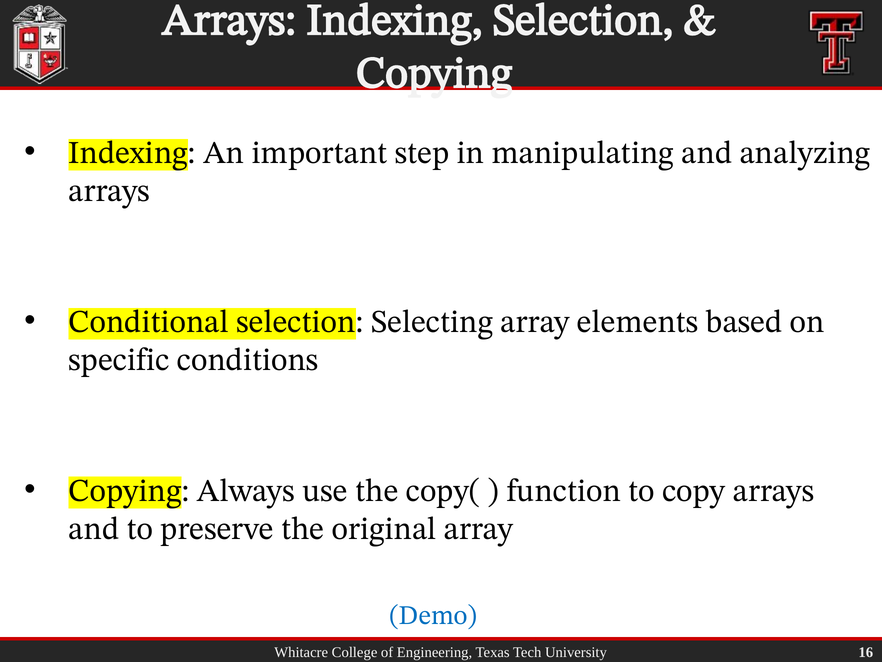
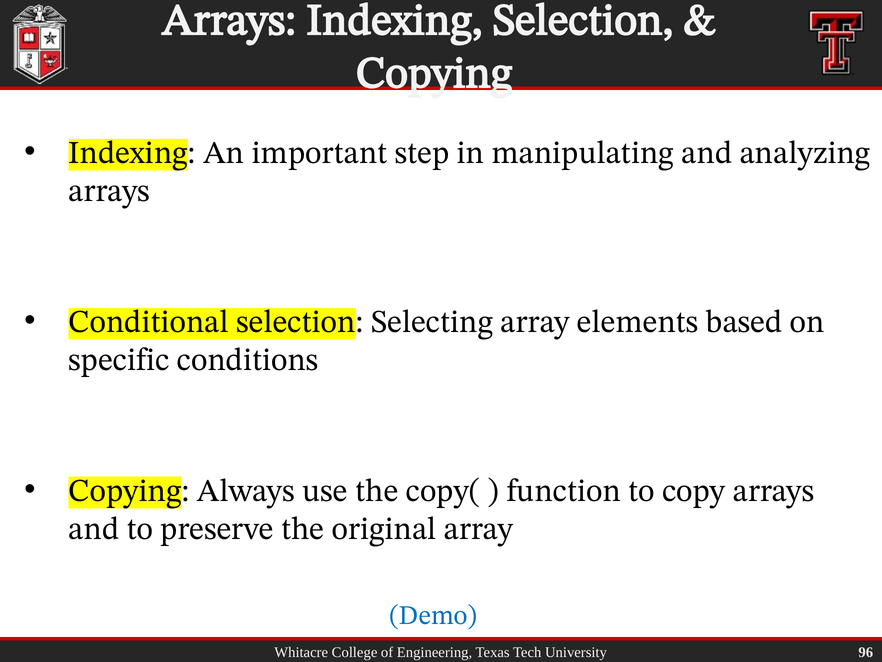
16: 16 -> 96 (866, 652)
